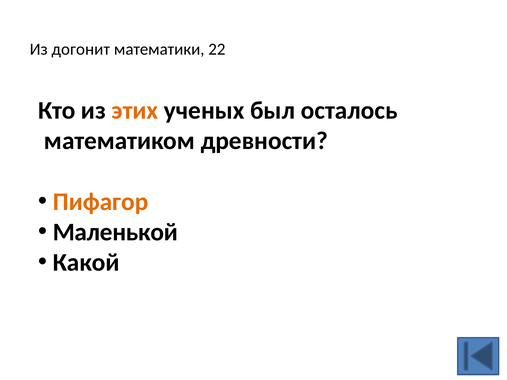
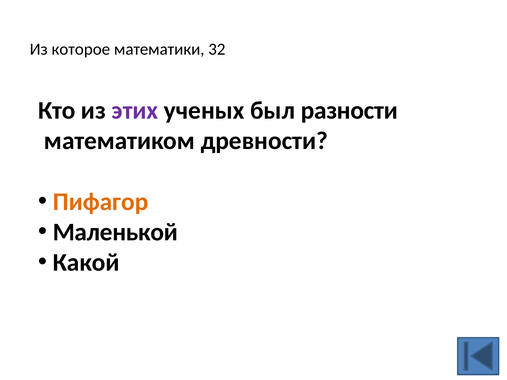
догонит: догонит -> которое (81, 49)
22: 22 -> 32 (217, 49)
этих colour: orange -> purple (135, 111)
осталось: осталось -> разности (349, 111)
